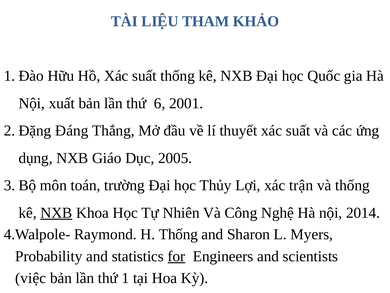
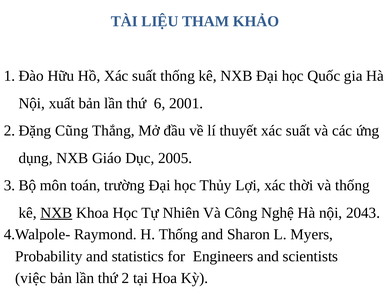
Đáng: Đáng -> Cũng (72, 130)
trận: trận -> thời (301, 185)
2014: 2014 -> 2043 (363, 212)
for underline: present -> none (176, 256)
1: 1 -> 2 (125, 278)
